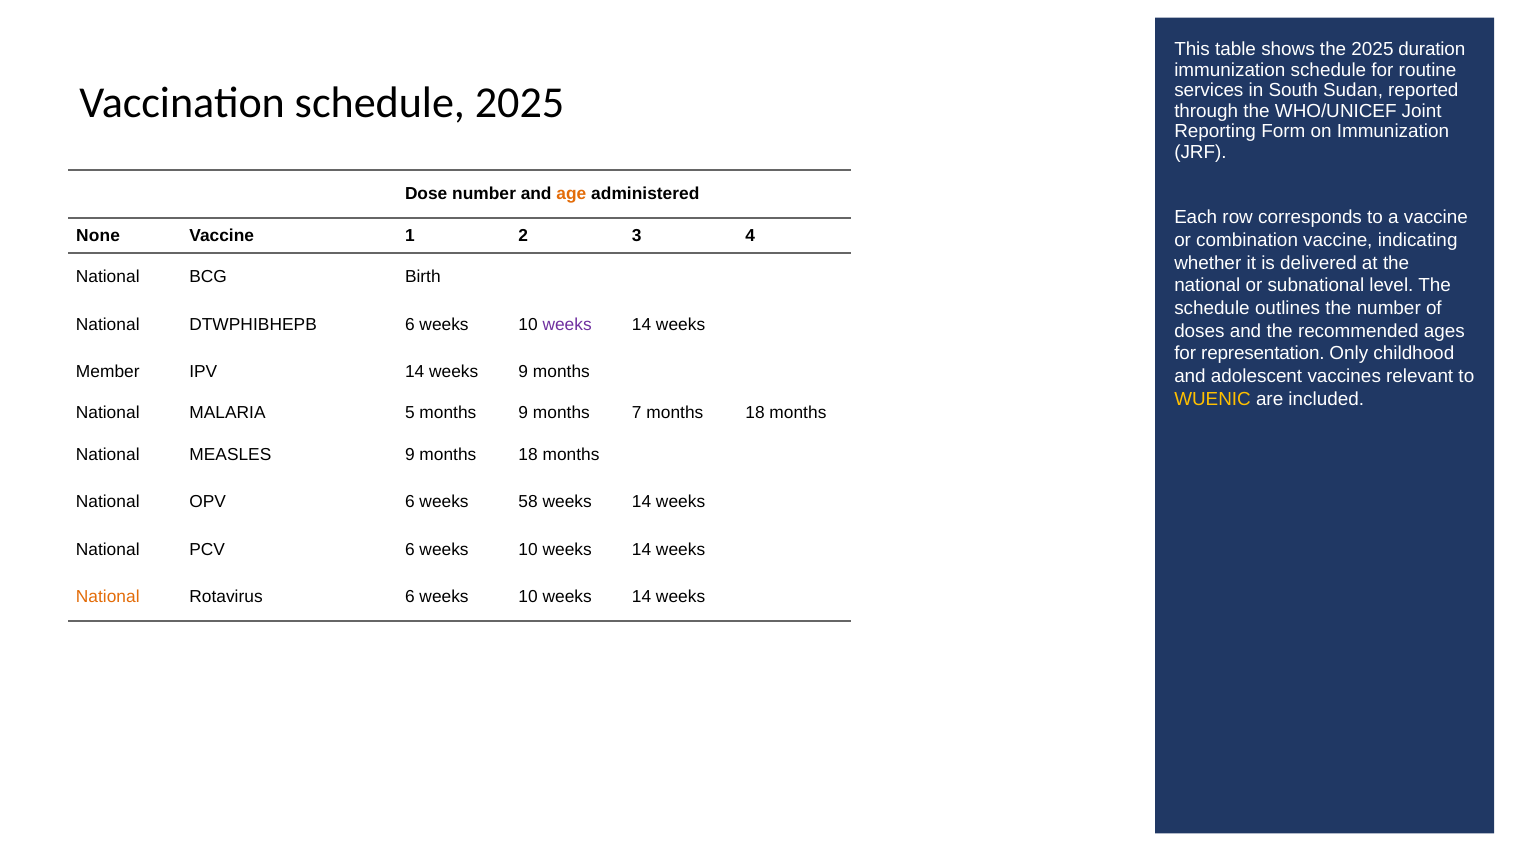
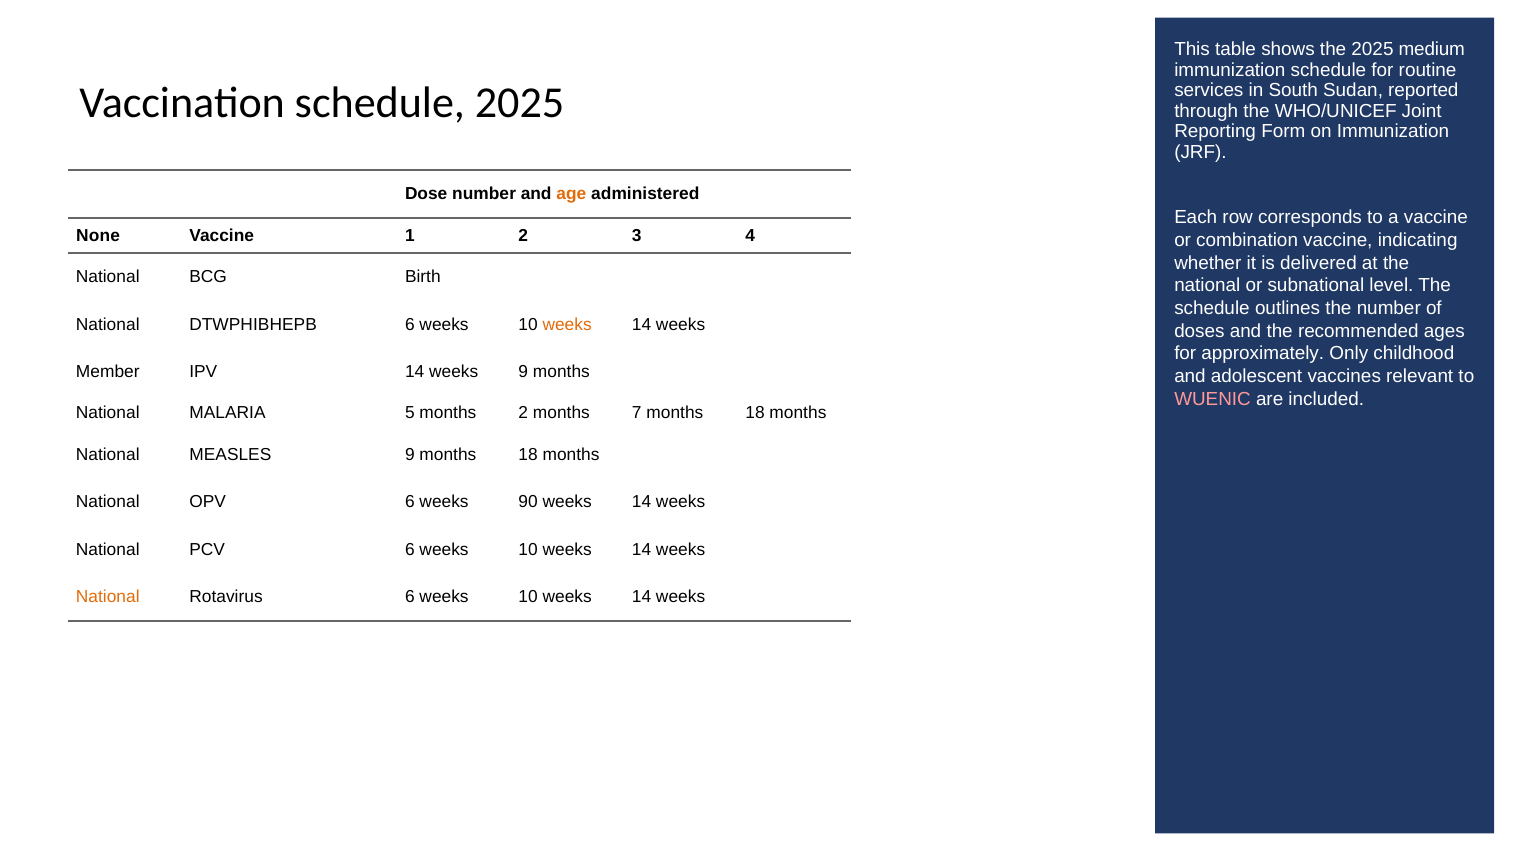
duration: duration -> medium (1432, 50)
weeks colour: purple -> orange (567, 324)
representation: representation -> approximately (1263, 354)
WUENIC colour: yellow -> pink (1213, 399)
months 9: 9 -> 2 (523, 413)
58: 58 -> 90 (528, 502)
